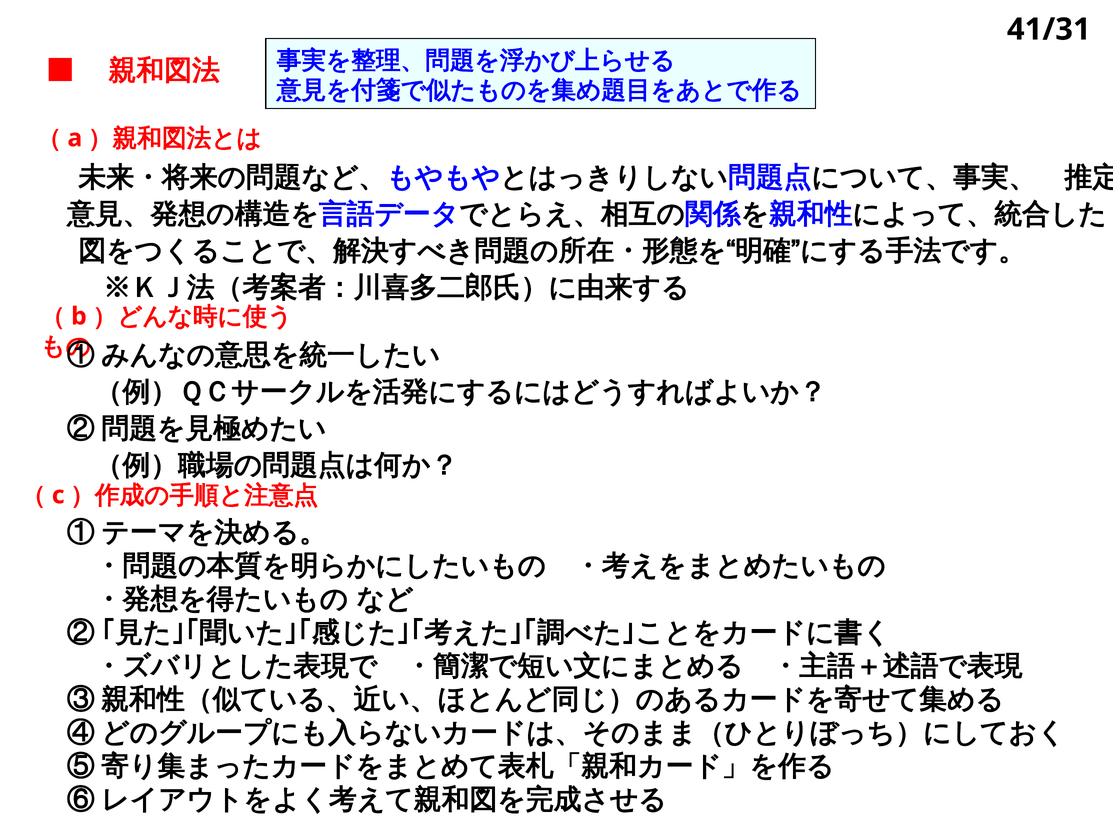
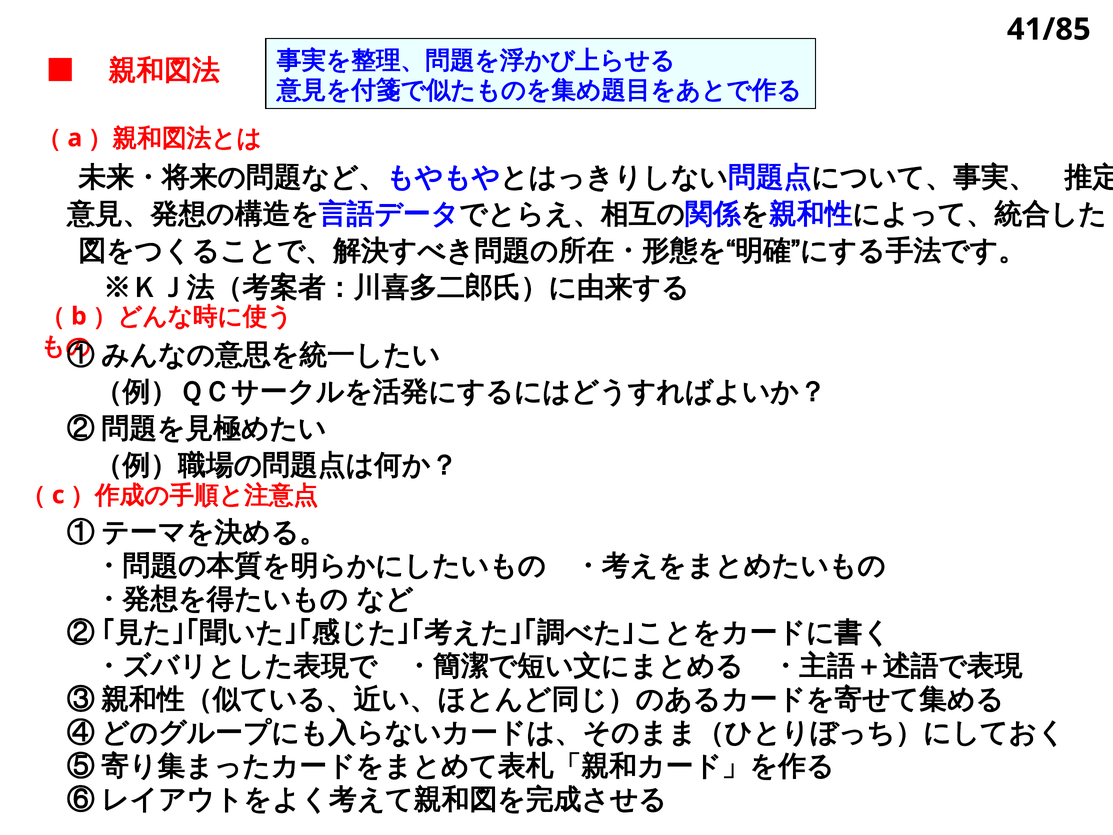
41/31: 41/31 -> 41/85 (1049, 29)
